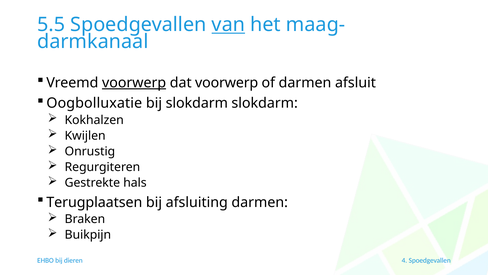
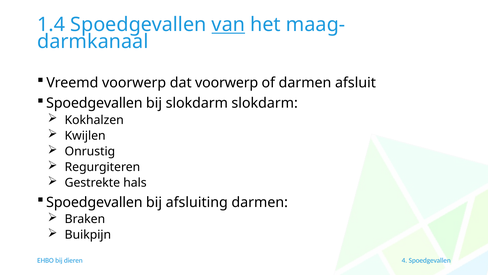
5.5: 5.5 -> 1.4 (51, 25)
voorwerp underline: present -> none (134, 83)
Oogbolluxatie: Oogbolluxatie -> Spoedgevallen (94, 103)
Terugplaatsen: Terugplaatsen -> Spoedgevallen (94, 202)
